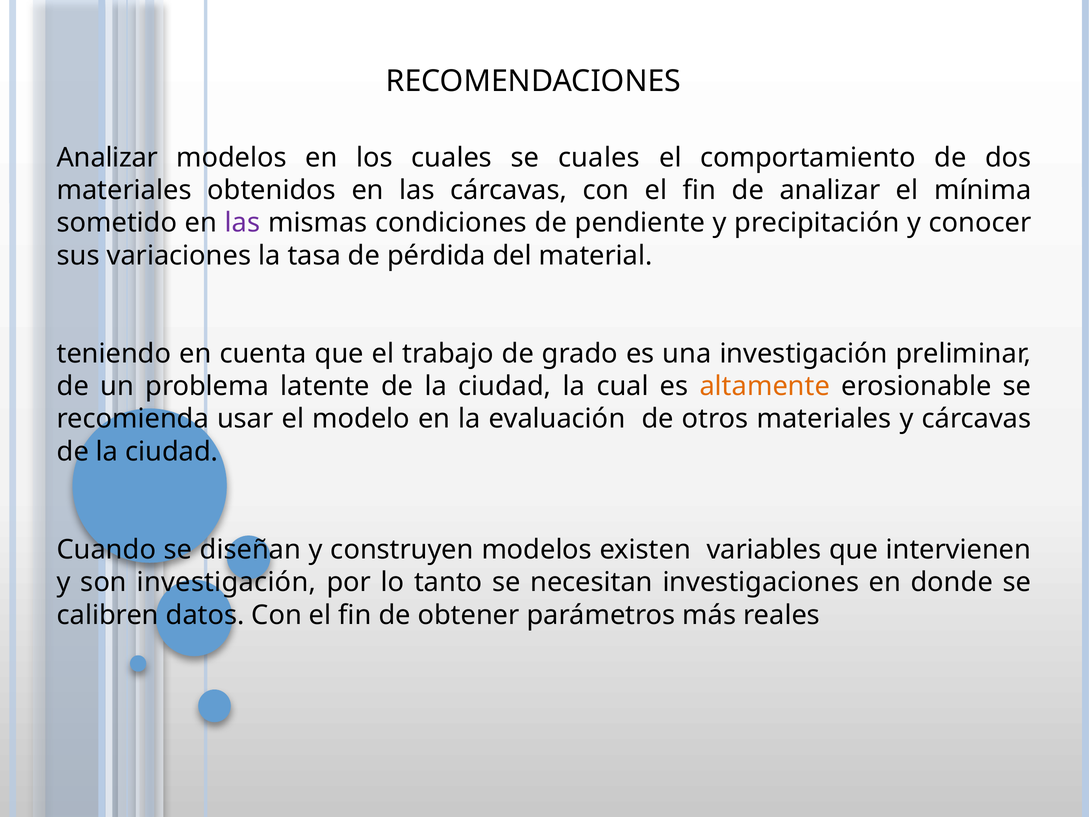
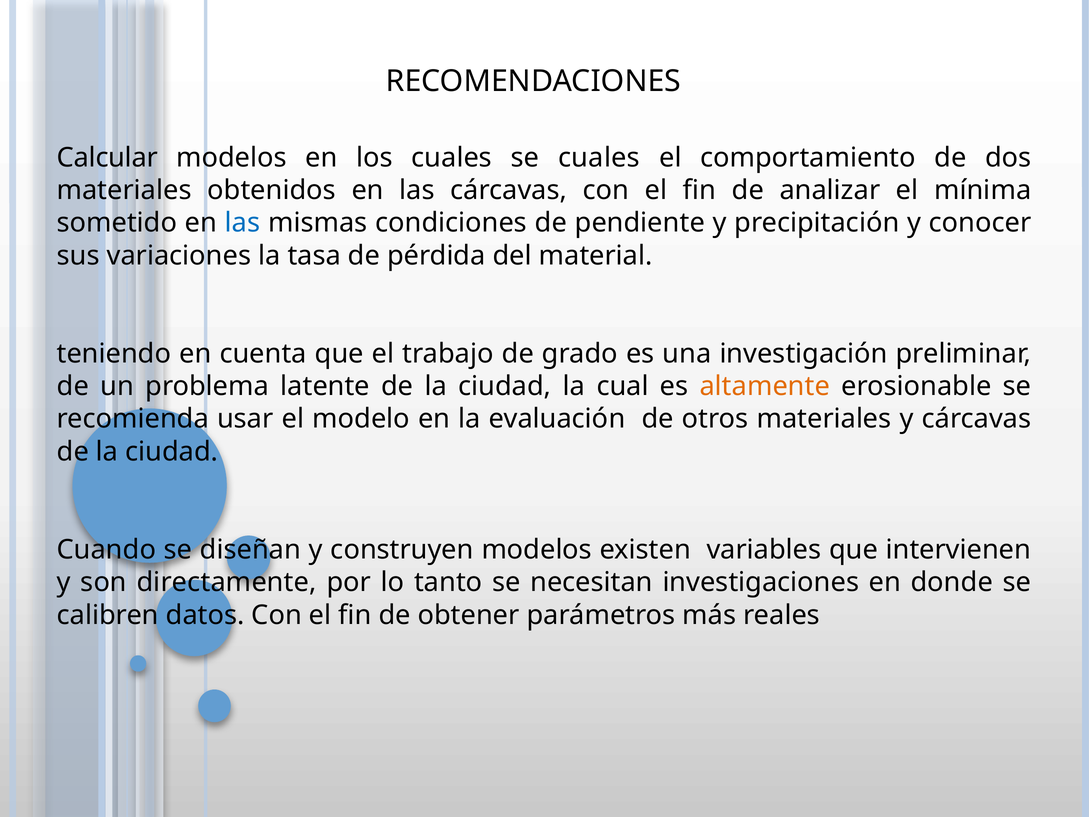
Analizar: Analizar -> Calcular (107, 157)
las colour: purple -> blue (243, 223)
son investigación: investigación -> directamente (227, 582)
